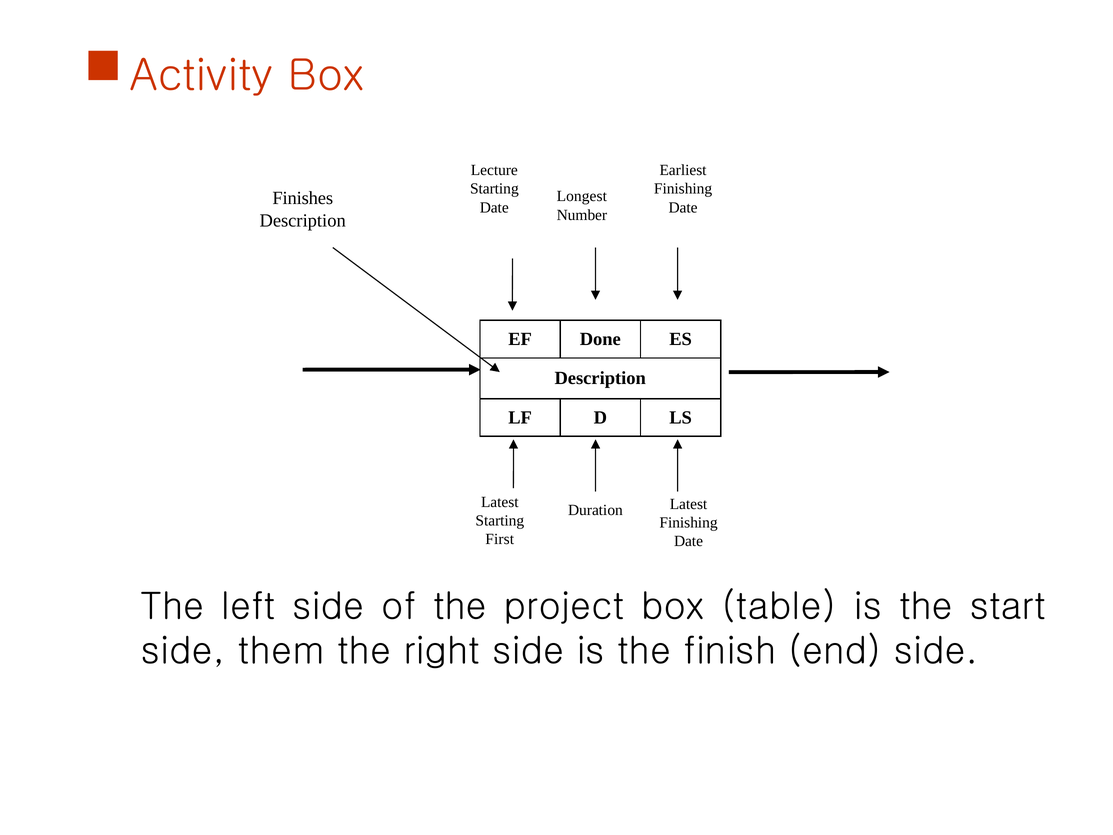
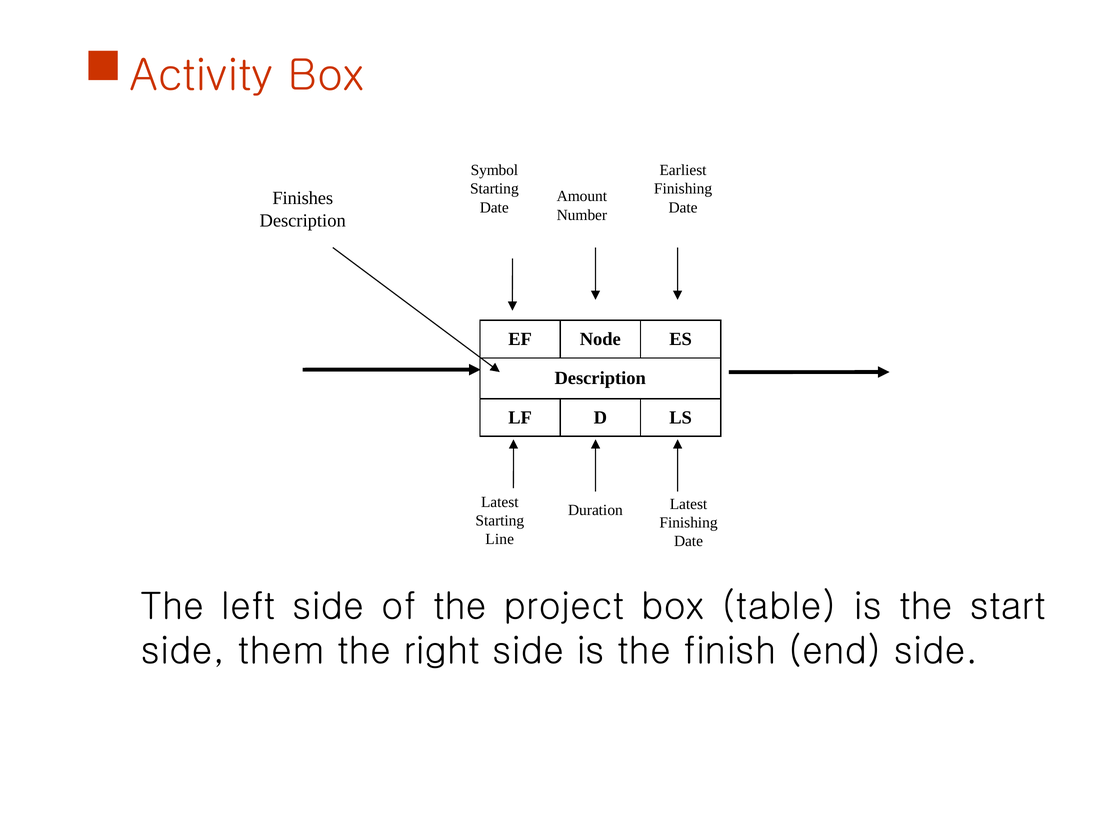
Lecture: Lecture -> Symbol (494, 170)
Longest: Longest -> Amount (582, 196)
Done: Done -> Node (600, 339)
First: First -> Line (500, 539)
